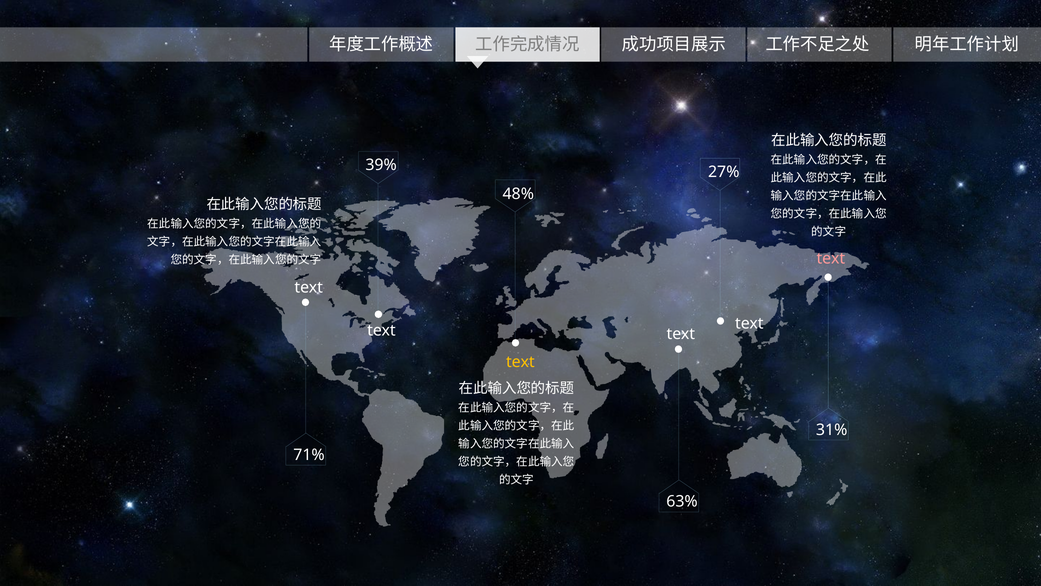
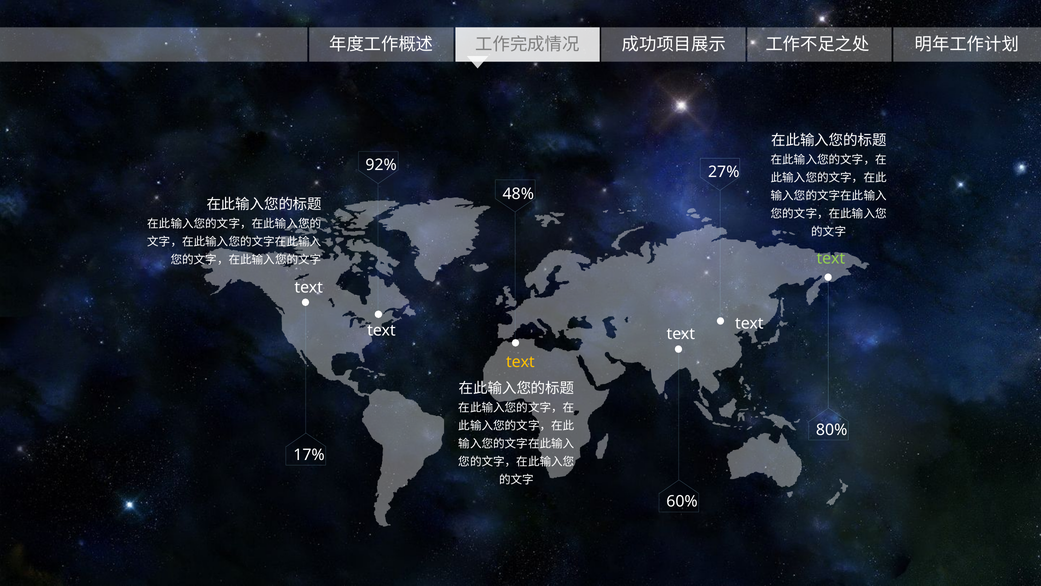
39%: 39% -> 92% (381, 165)
text colour: pink -> light green (831, 259)
31%: 31% -> 80% (832, 429)
71%: 71% -> 17% (309, 455)
63%: 63% -> 60% (682, 501)
